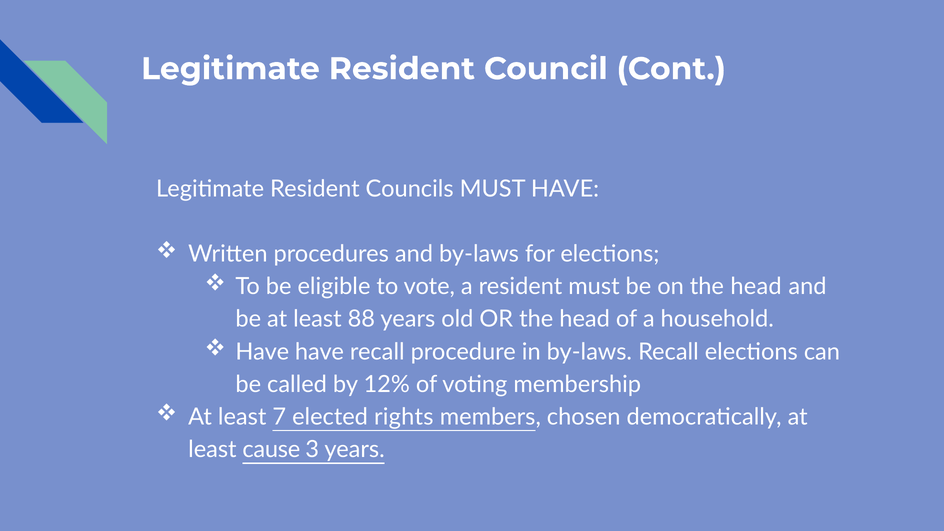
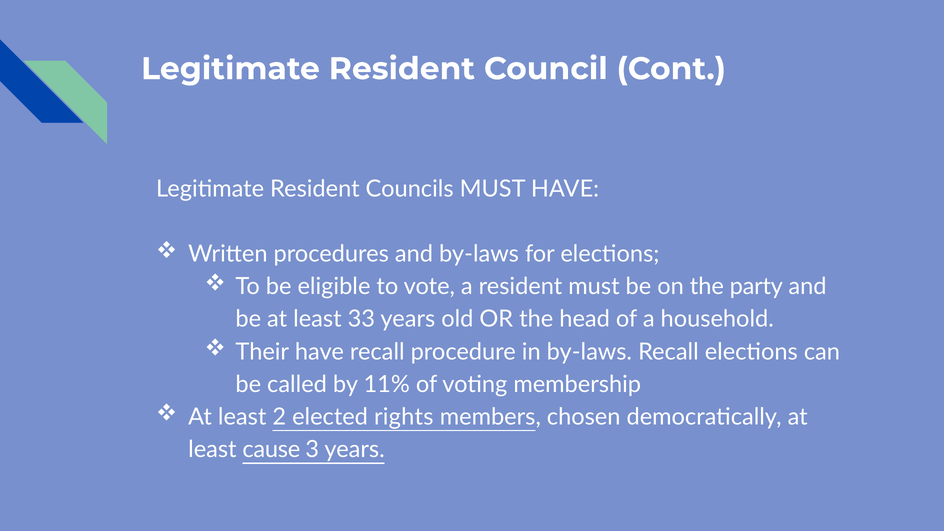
on the head: head -> party (756, 287)
88: 88 -> 33 (361, 319)
Have: Have -> Their (262, 352)
12%: 12% -> 11% (387, 384)
7: 7 -> 2 (279, 417)
